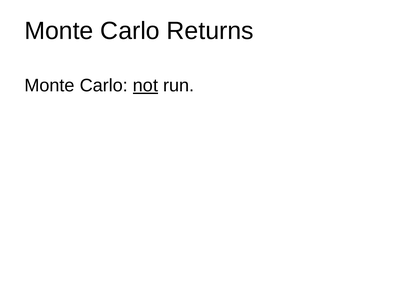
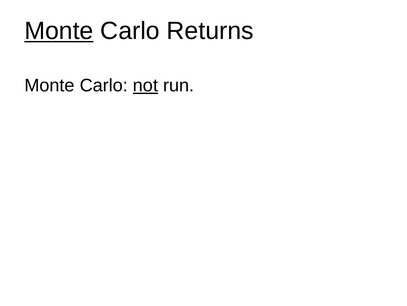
Monte underline: none -> present (59, 31)
